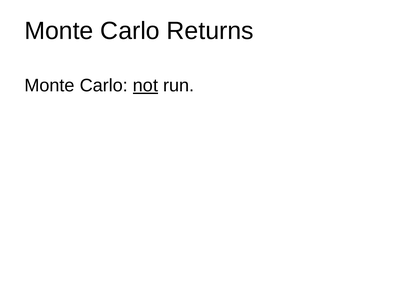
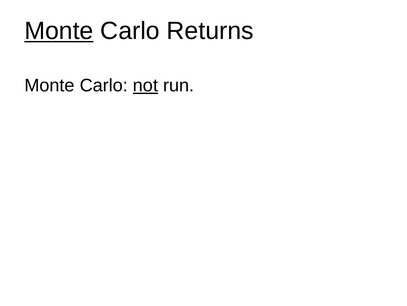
Monte underline: none -> present (59, 31)
